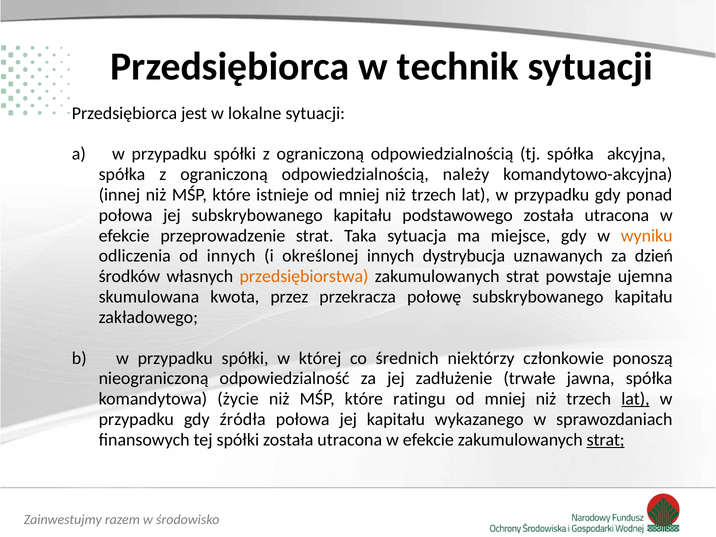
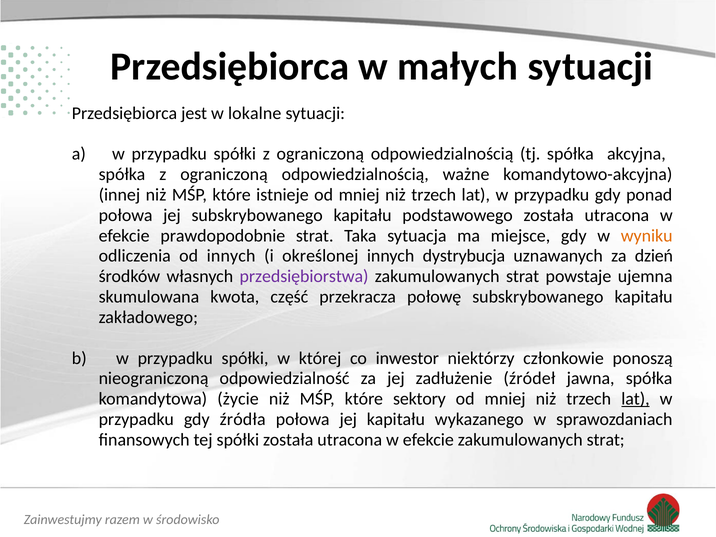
technik: technik -> małych (458, 66)
należy: należy -> ważne (466, 174)
przeprowadzenie: przeprowadzenie -> prawdopodobnie (223, 236)
przedsiębiorstwa colour: orange -> purple (304, 276)
przez: przez -> część (289, 297)
średnich: średnich -> inwestor (407, 358)
trwałe: trwałe -> źródeł (529, 379)
ratingu: ratingu -> sektory (419, 399)
strat underline: present -> none (606, 440)
